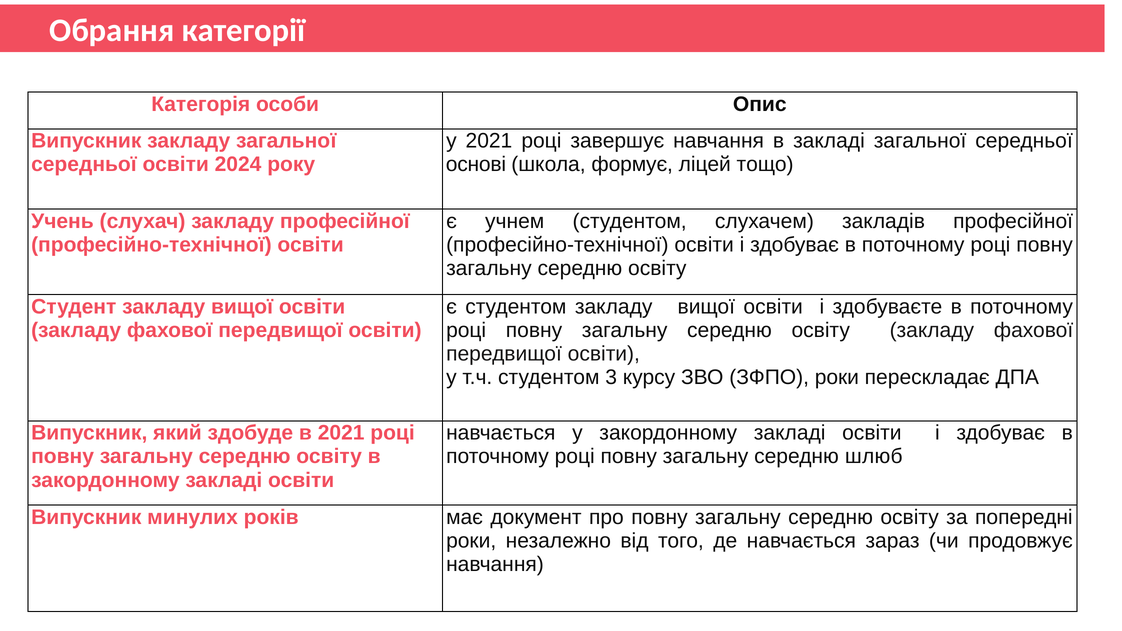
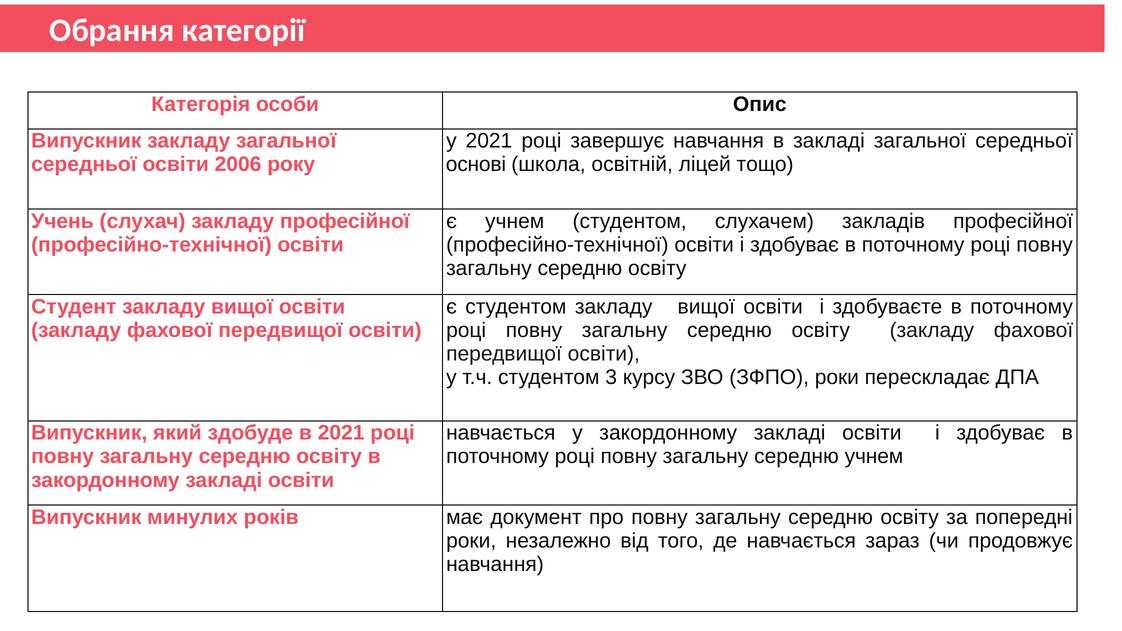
2024: 2024 -> 2006 (238, 165)
формує: формує -> освітній (632, 165)
середню шлюб: шлюб -> учнем (874, 457)
